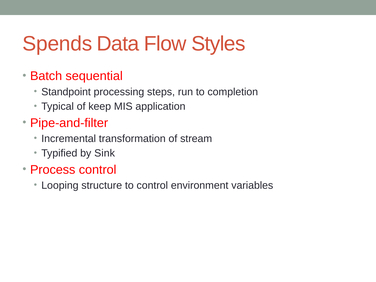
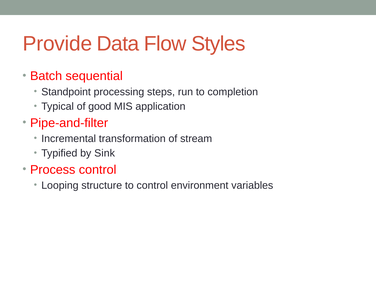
Spends: Spends -> Provide (57, 44)
keep: keep -> good (100, 106)
